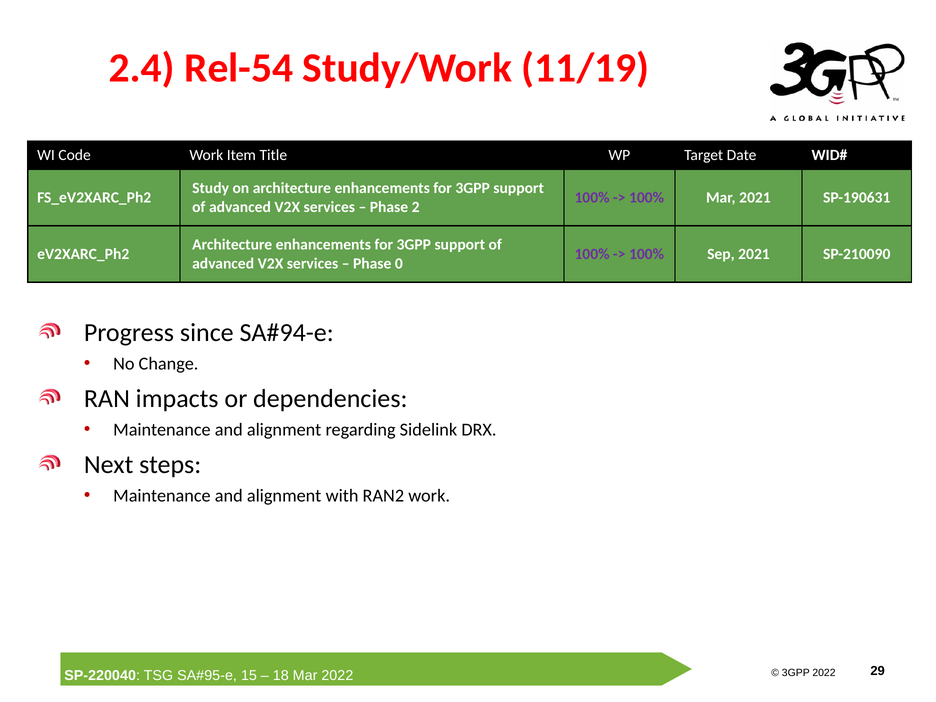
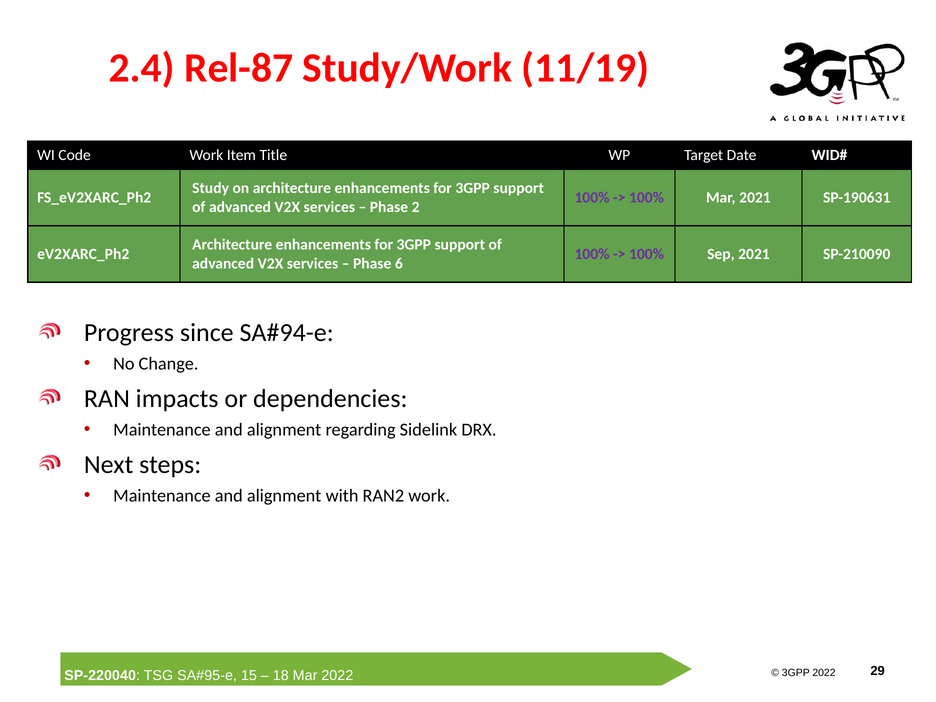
Rel-54: Rel-54 -> Rel-87 (239, 68)
0: 0 -> 6 (399, 264)
